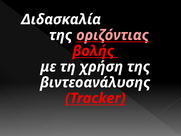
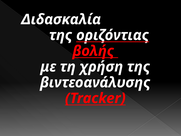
οριζόντιας colour: pink -> white (113, 35)
